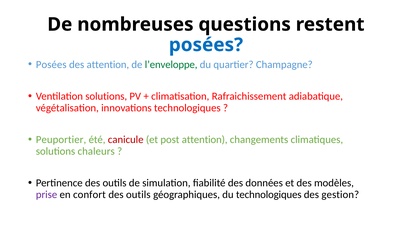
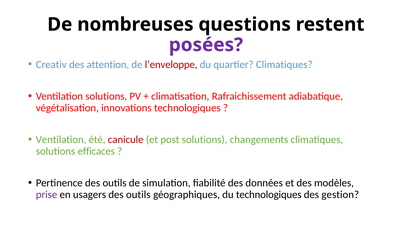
posées colour: blue -> purple (206, 45)
Posées: Posées -> Creativ (51, 64)
l’enveloppe colour: green -> red (171, 64)
quartier Champagne: Champagne -> Climatiques (284, 64)
Peuportier: Peuportier -> Ventilation (61, 139)
post attention: attention -> solutions (205, 139)
chaleurs: chaleurs -> efficaces (96, 151)
confort: confort -> usagers (90, 194)
